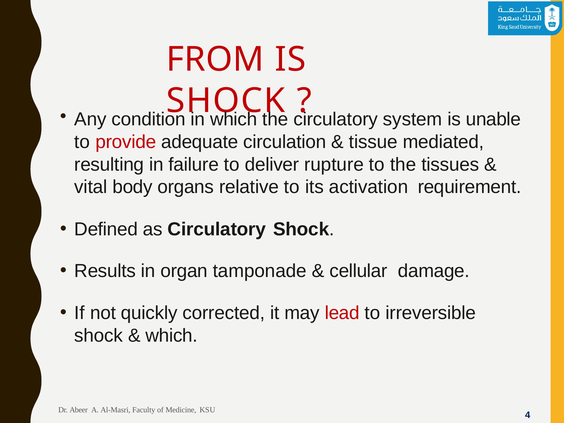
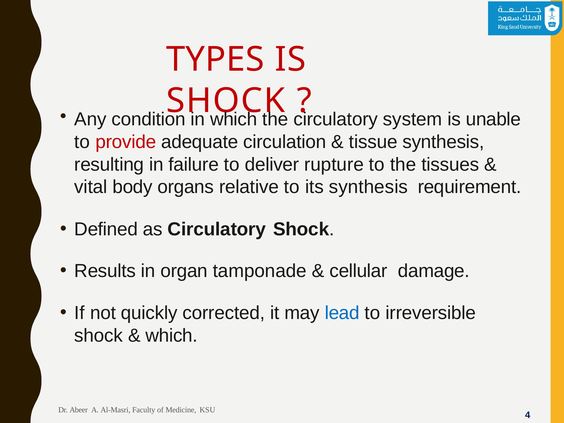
FROM: FROM -> TYPES (215, 59)
tissue mediated: mediated -> synthesis (443, 142)
its activation: activation -> synthesis (368, 187)
lead colour: red -> blue (342, 313)
